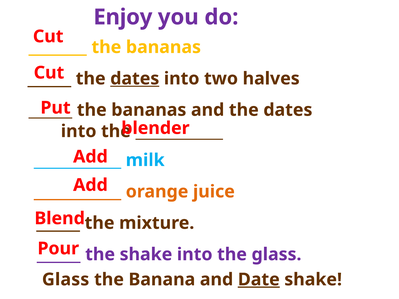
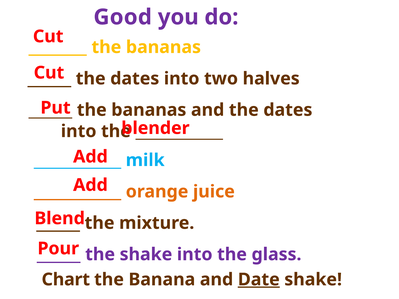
Enjoy: Enjoy -> Good (123, 17)
dates underline: present -> none (135, 79)
Glass: Glass -> Chart (66, 280)
